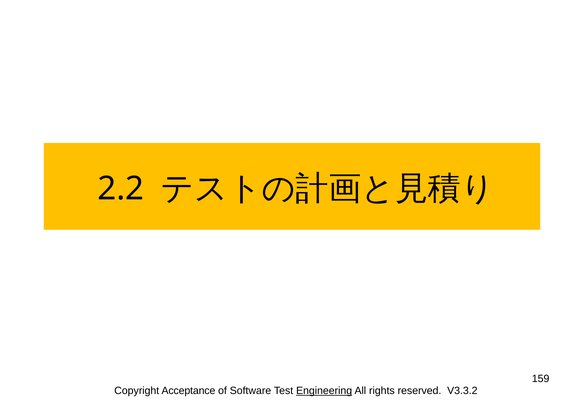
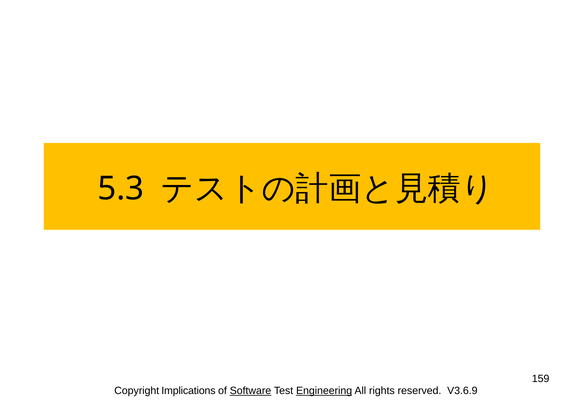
2.2: 2.2 -> 5.3 (121, 188)
Acceptance: Acceptance -> Implications (188, 390)
Software underline: none -> present (251, 390)
V3.3.2: V3.3.2 -> V3.6.9 (462, 390)
